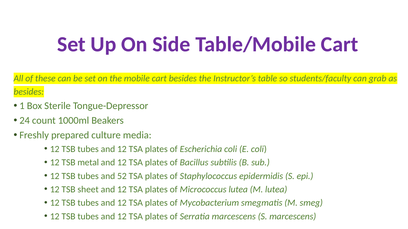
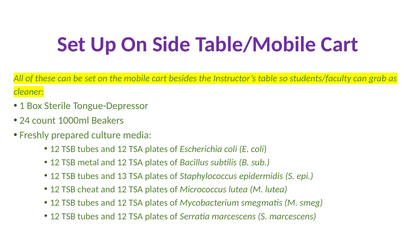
besides: besides -> cleaner (29, 92)
52: 52 -> 13 (122, 176)
sheet: sheet -> cheat (88, 190)
